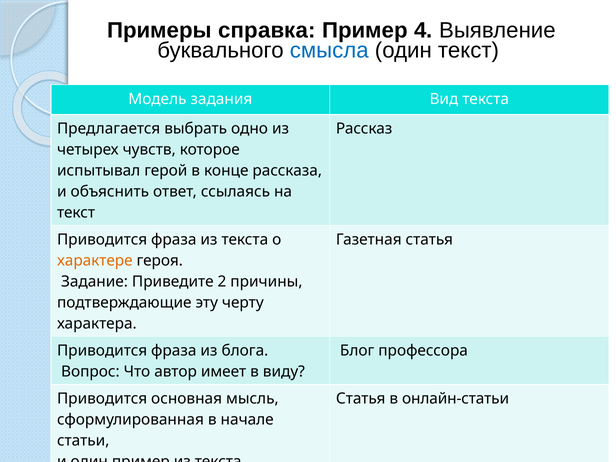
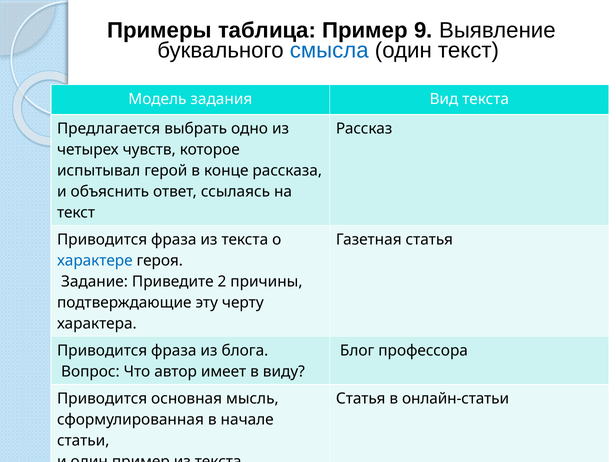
справка: справка -> таблица (267, 30)
4: 4 -> 9 (423, 30)
характере colour: orange -> blue (95, 261)
